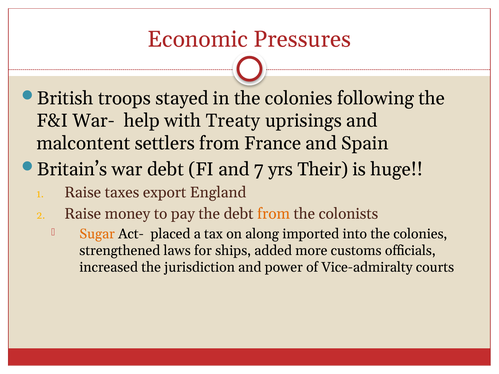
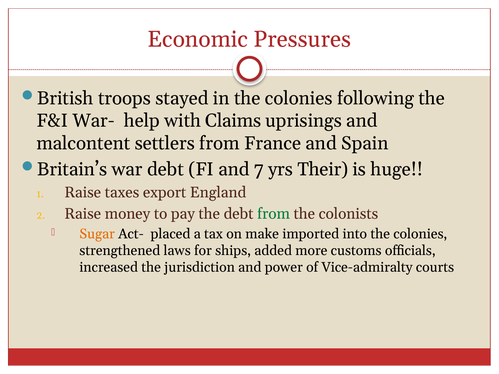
Treaty: Treaty -> Claims (233, 121)
from colour: orange -> green (274, 214)
along: along -> make (262, 234)
